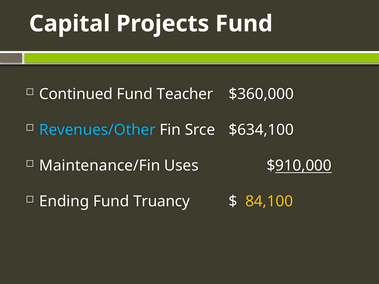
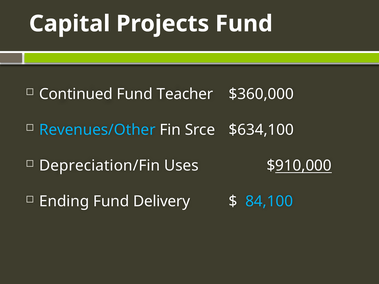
Maintenance/Fin: Maintenance/Fin -> Depreciation/Fin (100, 166)
Truancy: Truancy -> Delivery (162, 202)
84,100 colour: yellow -> light blue (269, 202)
